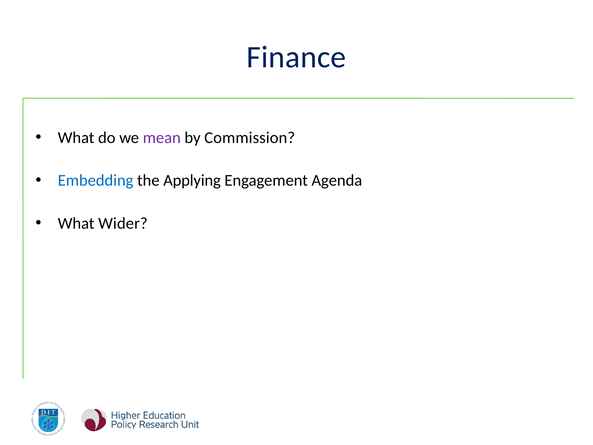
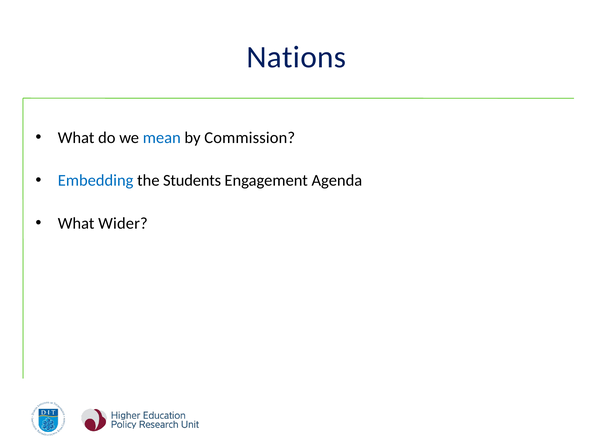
Finance: Finance -> Nations (296, 57)
mean colour: purple -> blue (162, 138)
Applying: Applying -> Students (192, 180)
